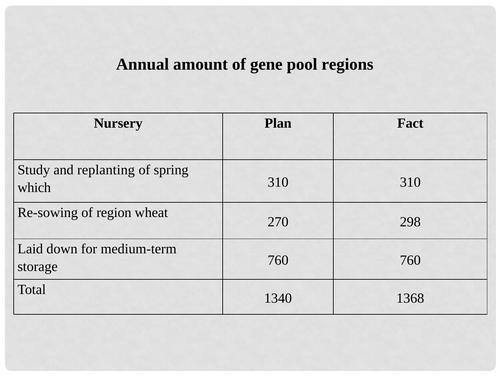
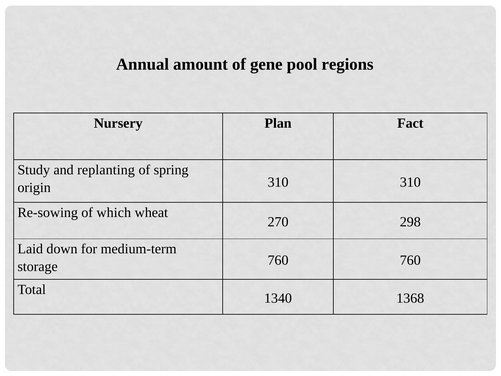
which: which -> origin (34, 188)
region: region -> which (114, 212)
